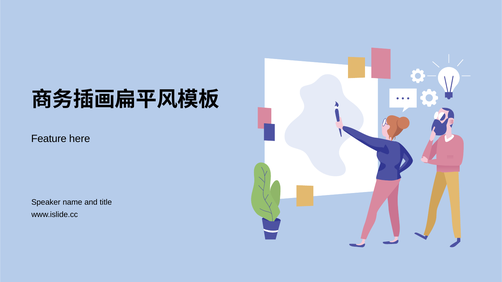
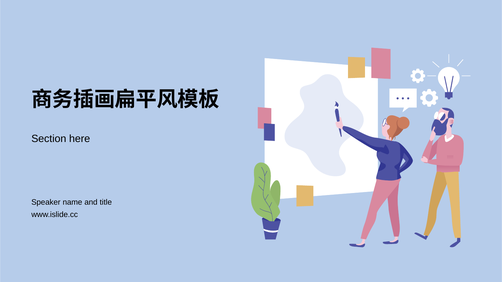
Feature: Feature -> Section (49, 139)
